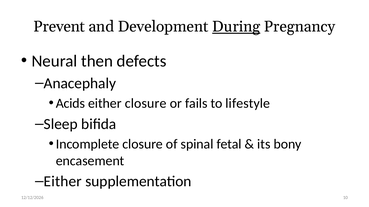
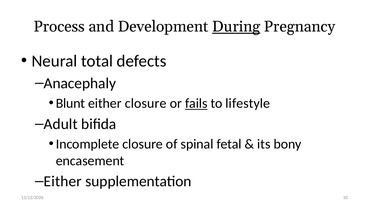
Prevent: Prevent -> Process (59, 27)
then: then -> total (97, 61)
Acids: Acids -> Blunt (70, 104)
fails underline: none -> present (196, 104)
Sleep: Sleep -> Adult (61, 124)
